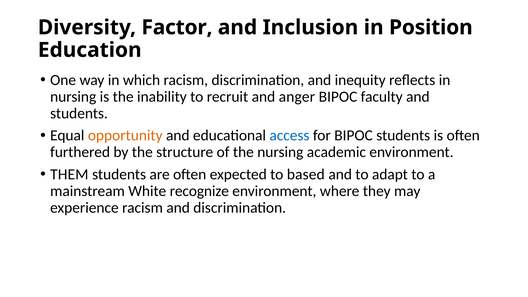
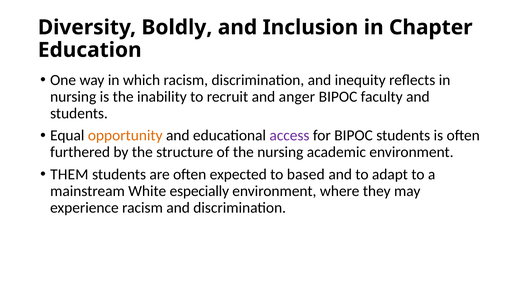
Factor: Factor -> Boldly (177, 27)
Position: Position -> Chapter (431, 27)
access colour: blue -> purple (289, 136)
recognize: recognize -> especially (199, 191)
